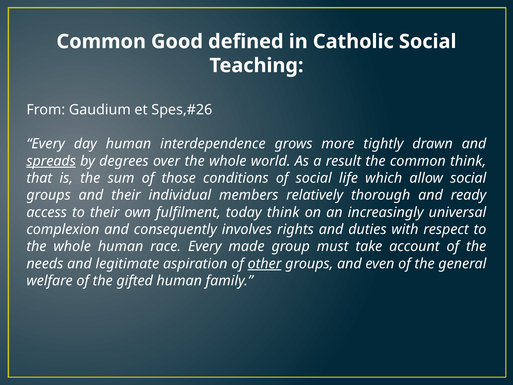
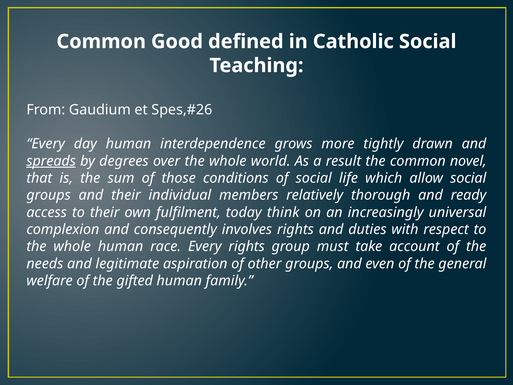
common think: think -> novel (468, 161)
Every made: made -> rights (247, 246)
other underline: present -> none (265, 264)
